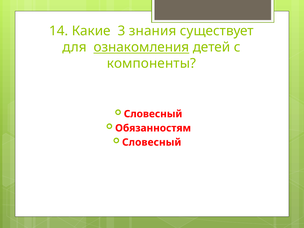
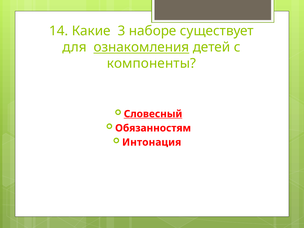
знания: знания -> наборе (153, 31)
Словесный underline: none -> present (153, 114)
Словесный: Словесный -> Интонация (152, 142)
